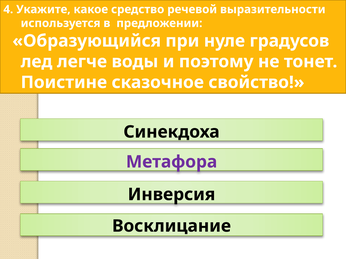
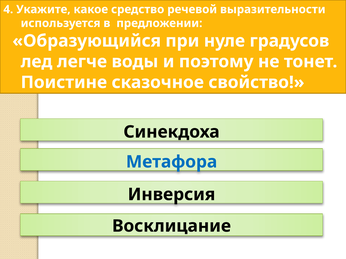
Метафора colour: purple -> blue (172, 162)
